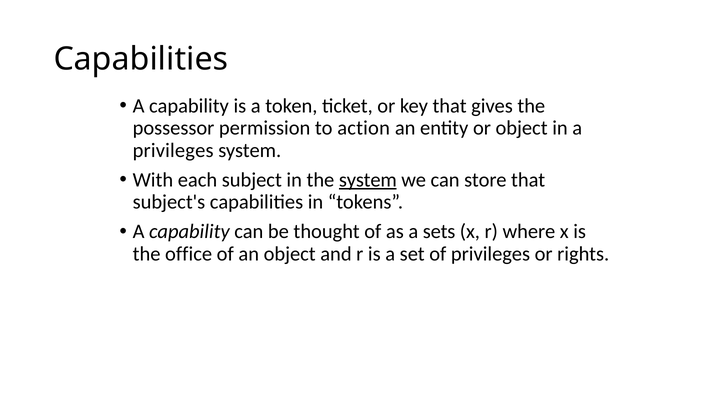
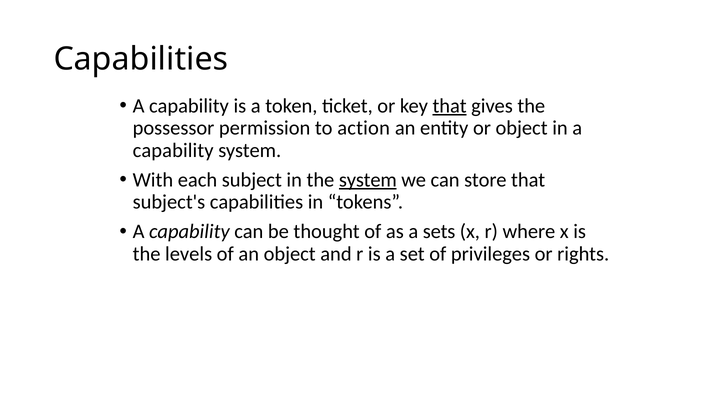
that underline: none -> present (450, 106)
privileges: privileges -> capability (173, 150)
office: office -> levels (189, 253)
